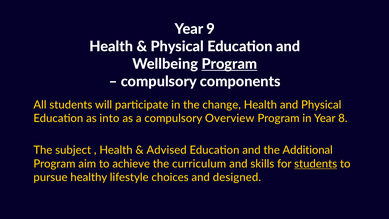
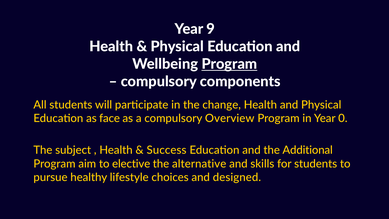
into: into -> face (110, 118)
8: 8 -> 0 (343, 118)
Advised: Advised -> Success (167, 150)
achieve: achieve -> elective (131, 164)
curriculum: curriculum -> alternative (199, 164)
students underline: present -> none (316, 164)
